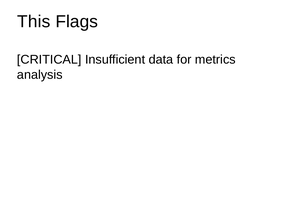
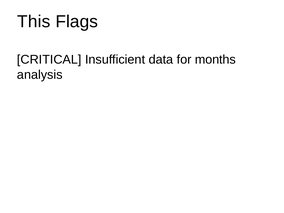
metrics: metrics -> months (215, 60)
